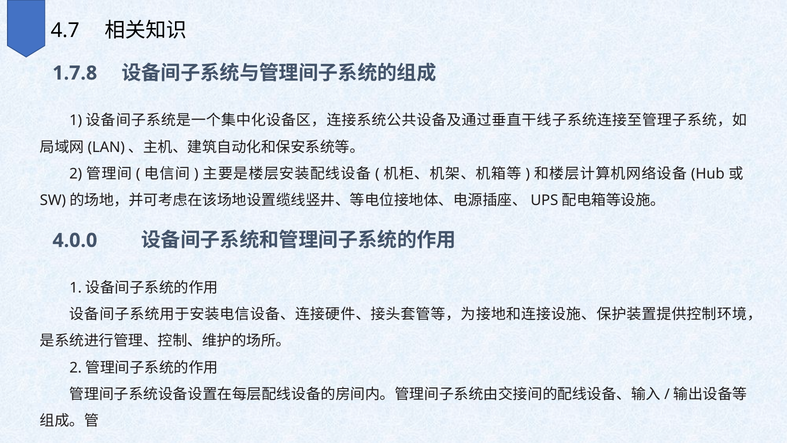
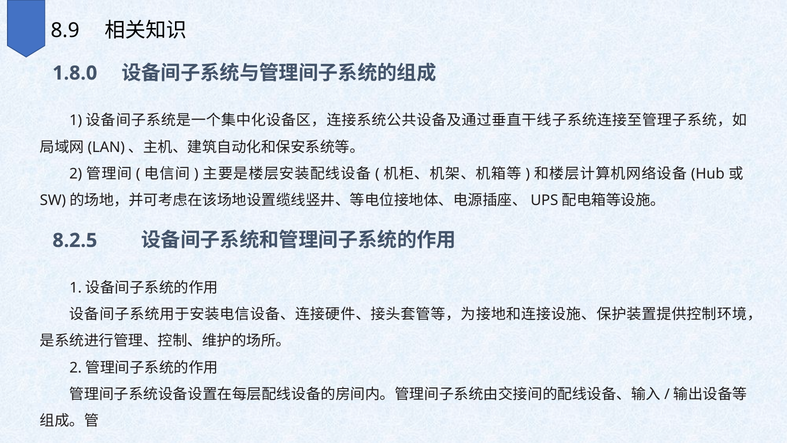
4.7: 4.7 -> 8.9 (65, 31)
1.7.8: 1.7.8 -> 1.8.0 (75, 73)
4.0.0: 4.0.0 -> 8.2.5 (75, 240)
